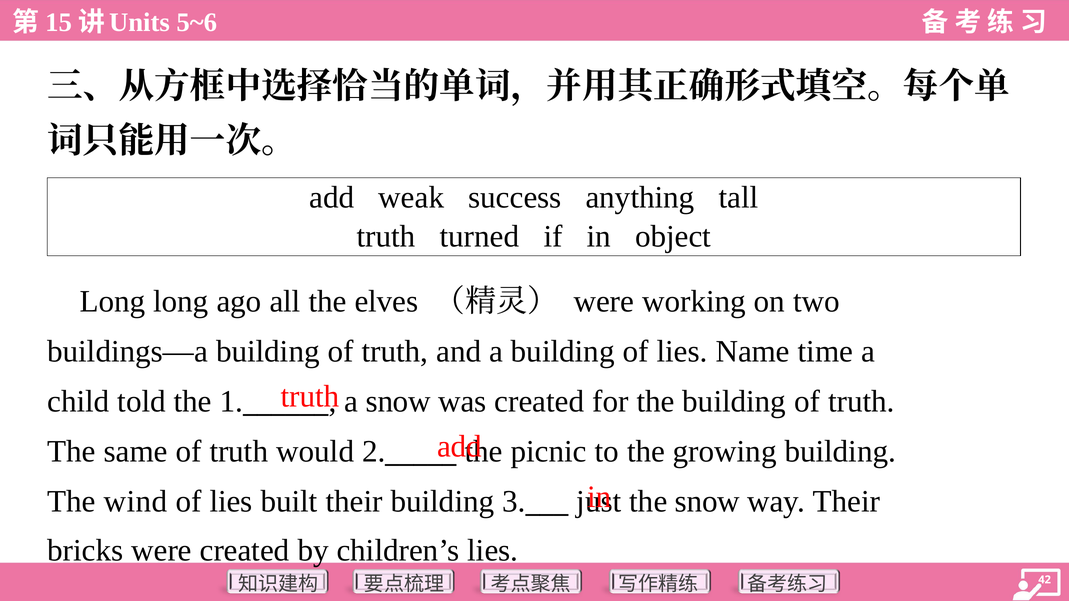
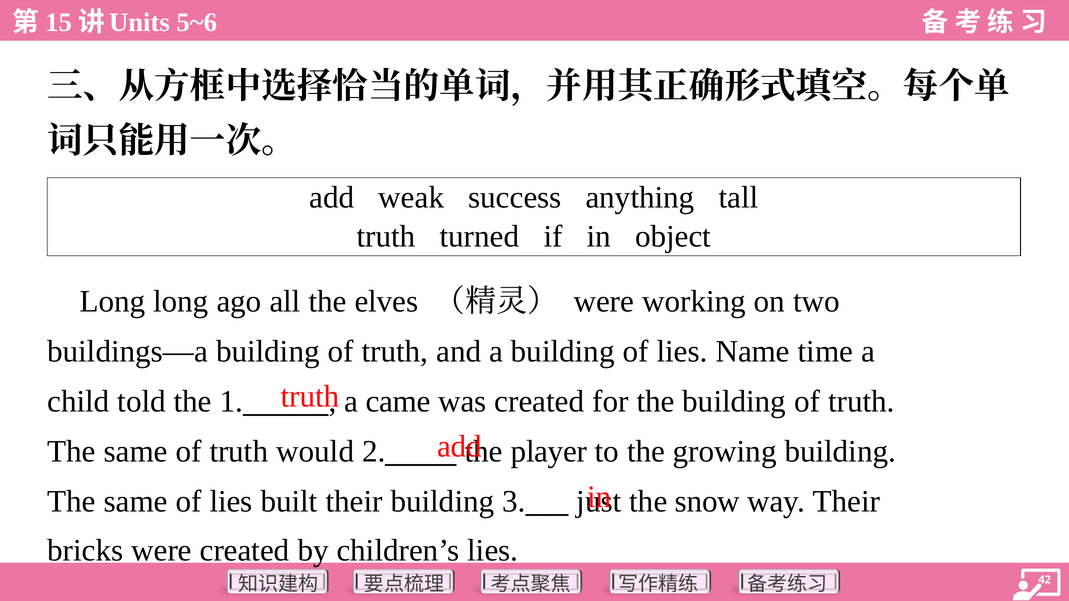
a snow: snow -> came (398, 402)
picnic: picnic -> player (549, 452)
wind: wind -> same (136, 502)
